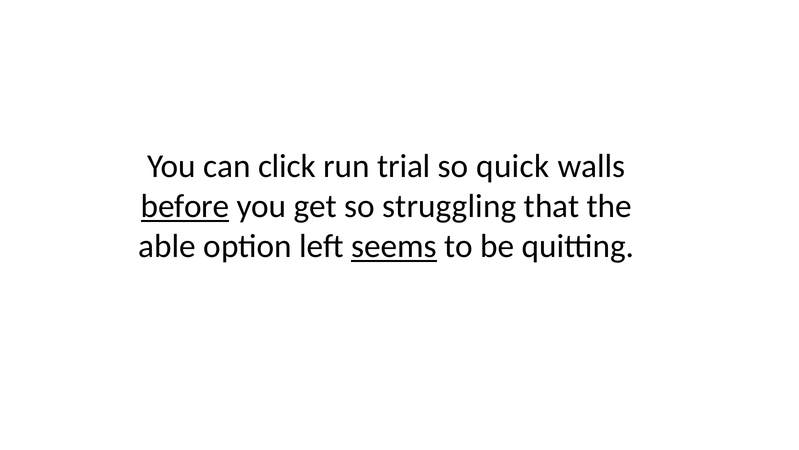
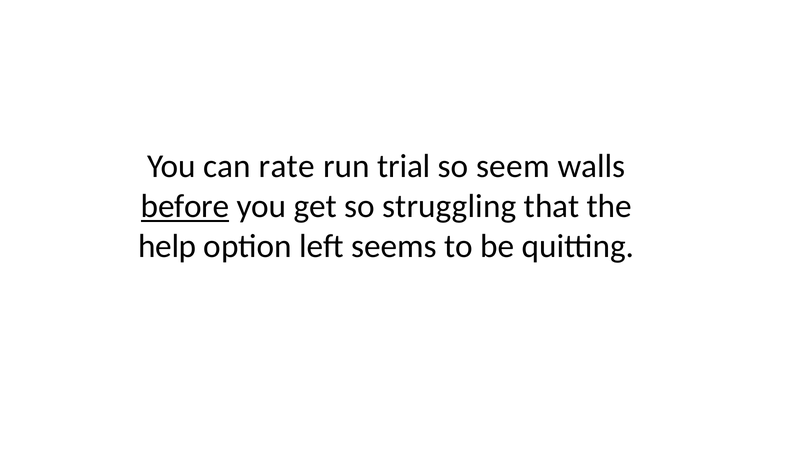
click: click -> rate (287, 166)
quick: quick -> seem (513, 166)
able: able -> help (167, 246)
seems underline: present -> none (394, 246)
